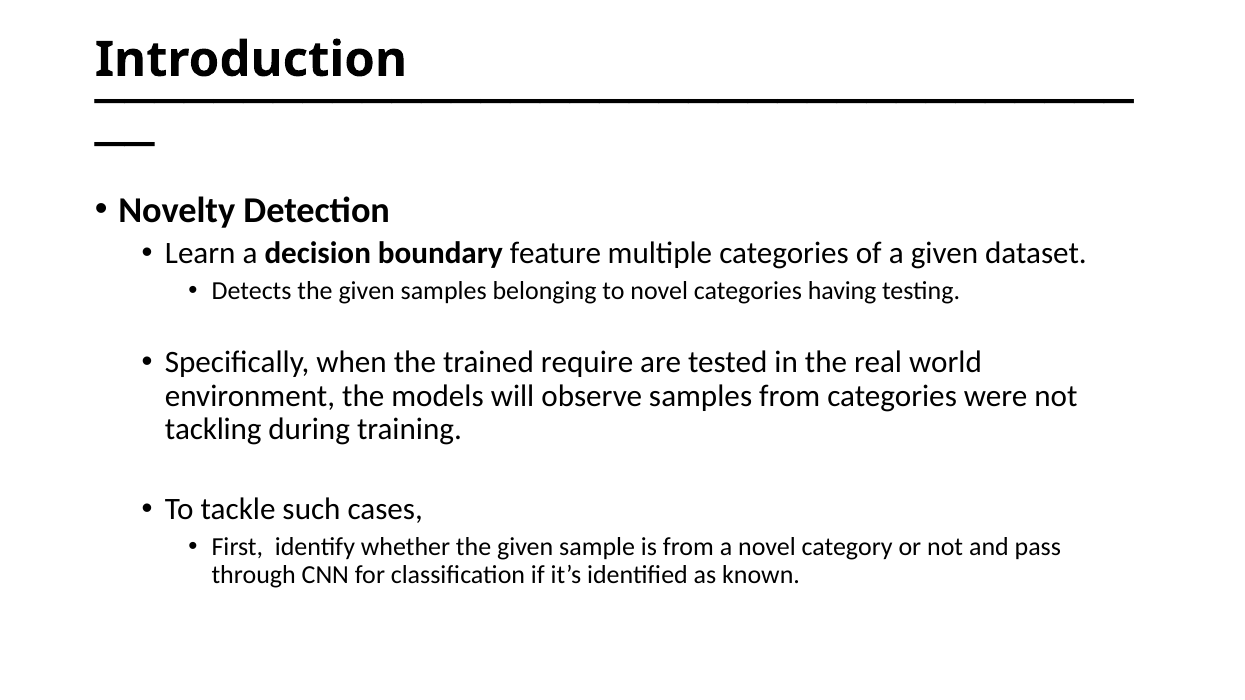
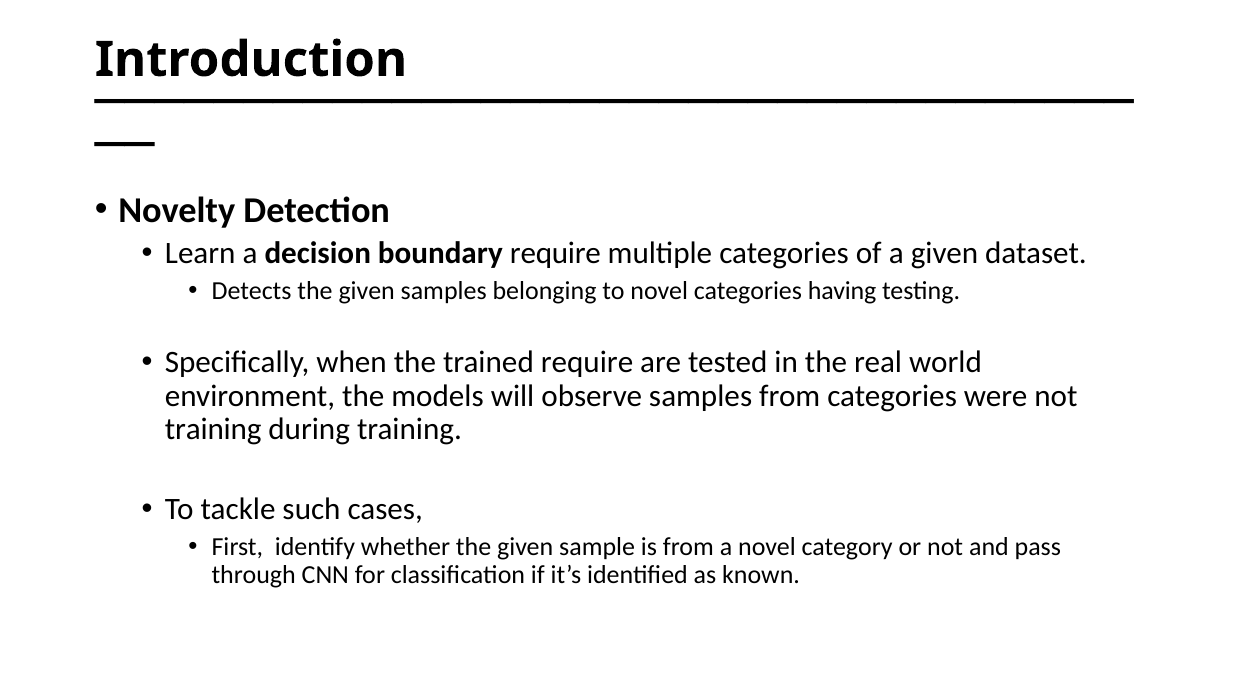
boundary feature: feature -> require (555, 253)
tackling: tackling -> training (213, 430)
